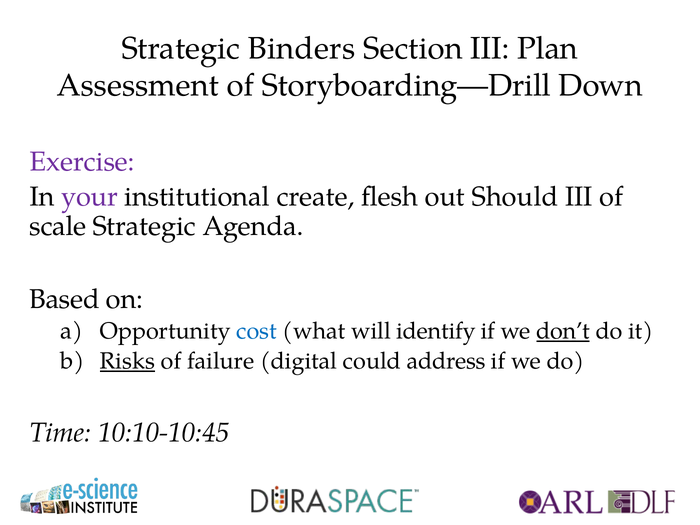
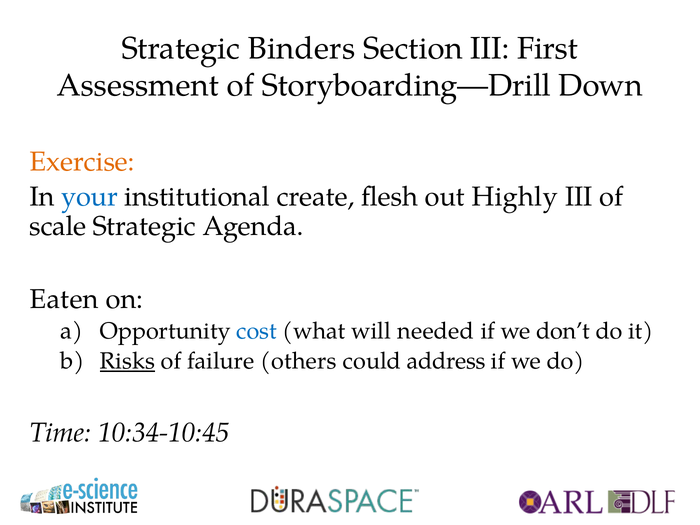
Plan: Plan -> First (548, 48)
Exercise colour: purple -> orange (82, 162)
your colour: purple -> blue (90, 197)
Should: Should -> Highly (515, 197)
Based: Based -> Eaten (64, 299)
identify: identify -> needed (436, 331)
don’t underline: present -> none (563, 331)
digital: digital -> others (298, 361)
10:10-10:45: 10:10-10:45 -> 10:34-10:45 (164, 433)
